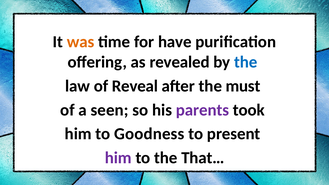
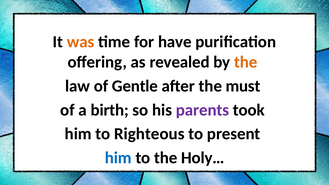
the colour: blue -> orange (246, 62)
Reveal: Reveal -> Gentle (135, 86)
seen: seen -> birth (110, 110)
Goodness: Goodness -> Righteous (149, 134)
him colour: purple -> blue (118, 158)
That…: That… -> Holy… (203, 158)
